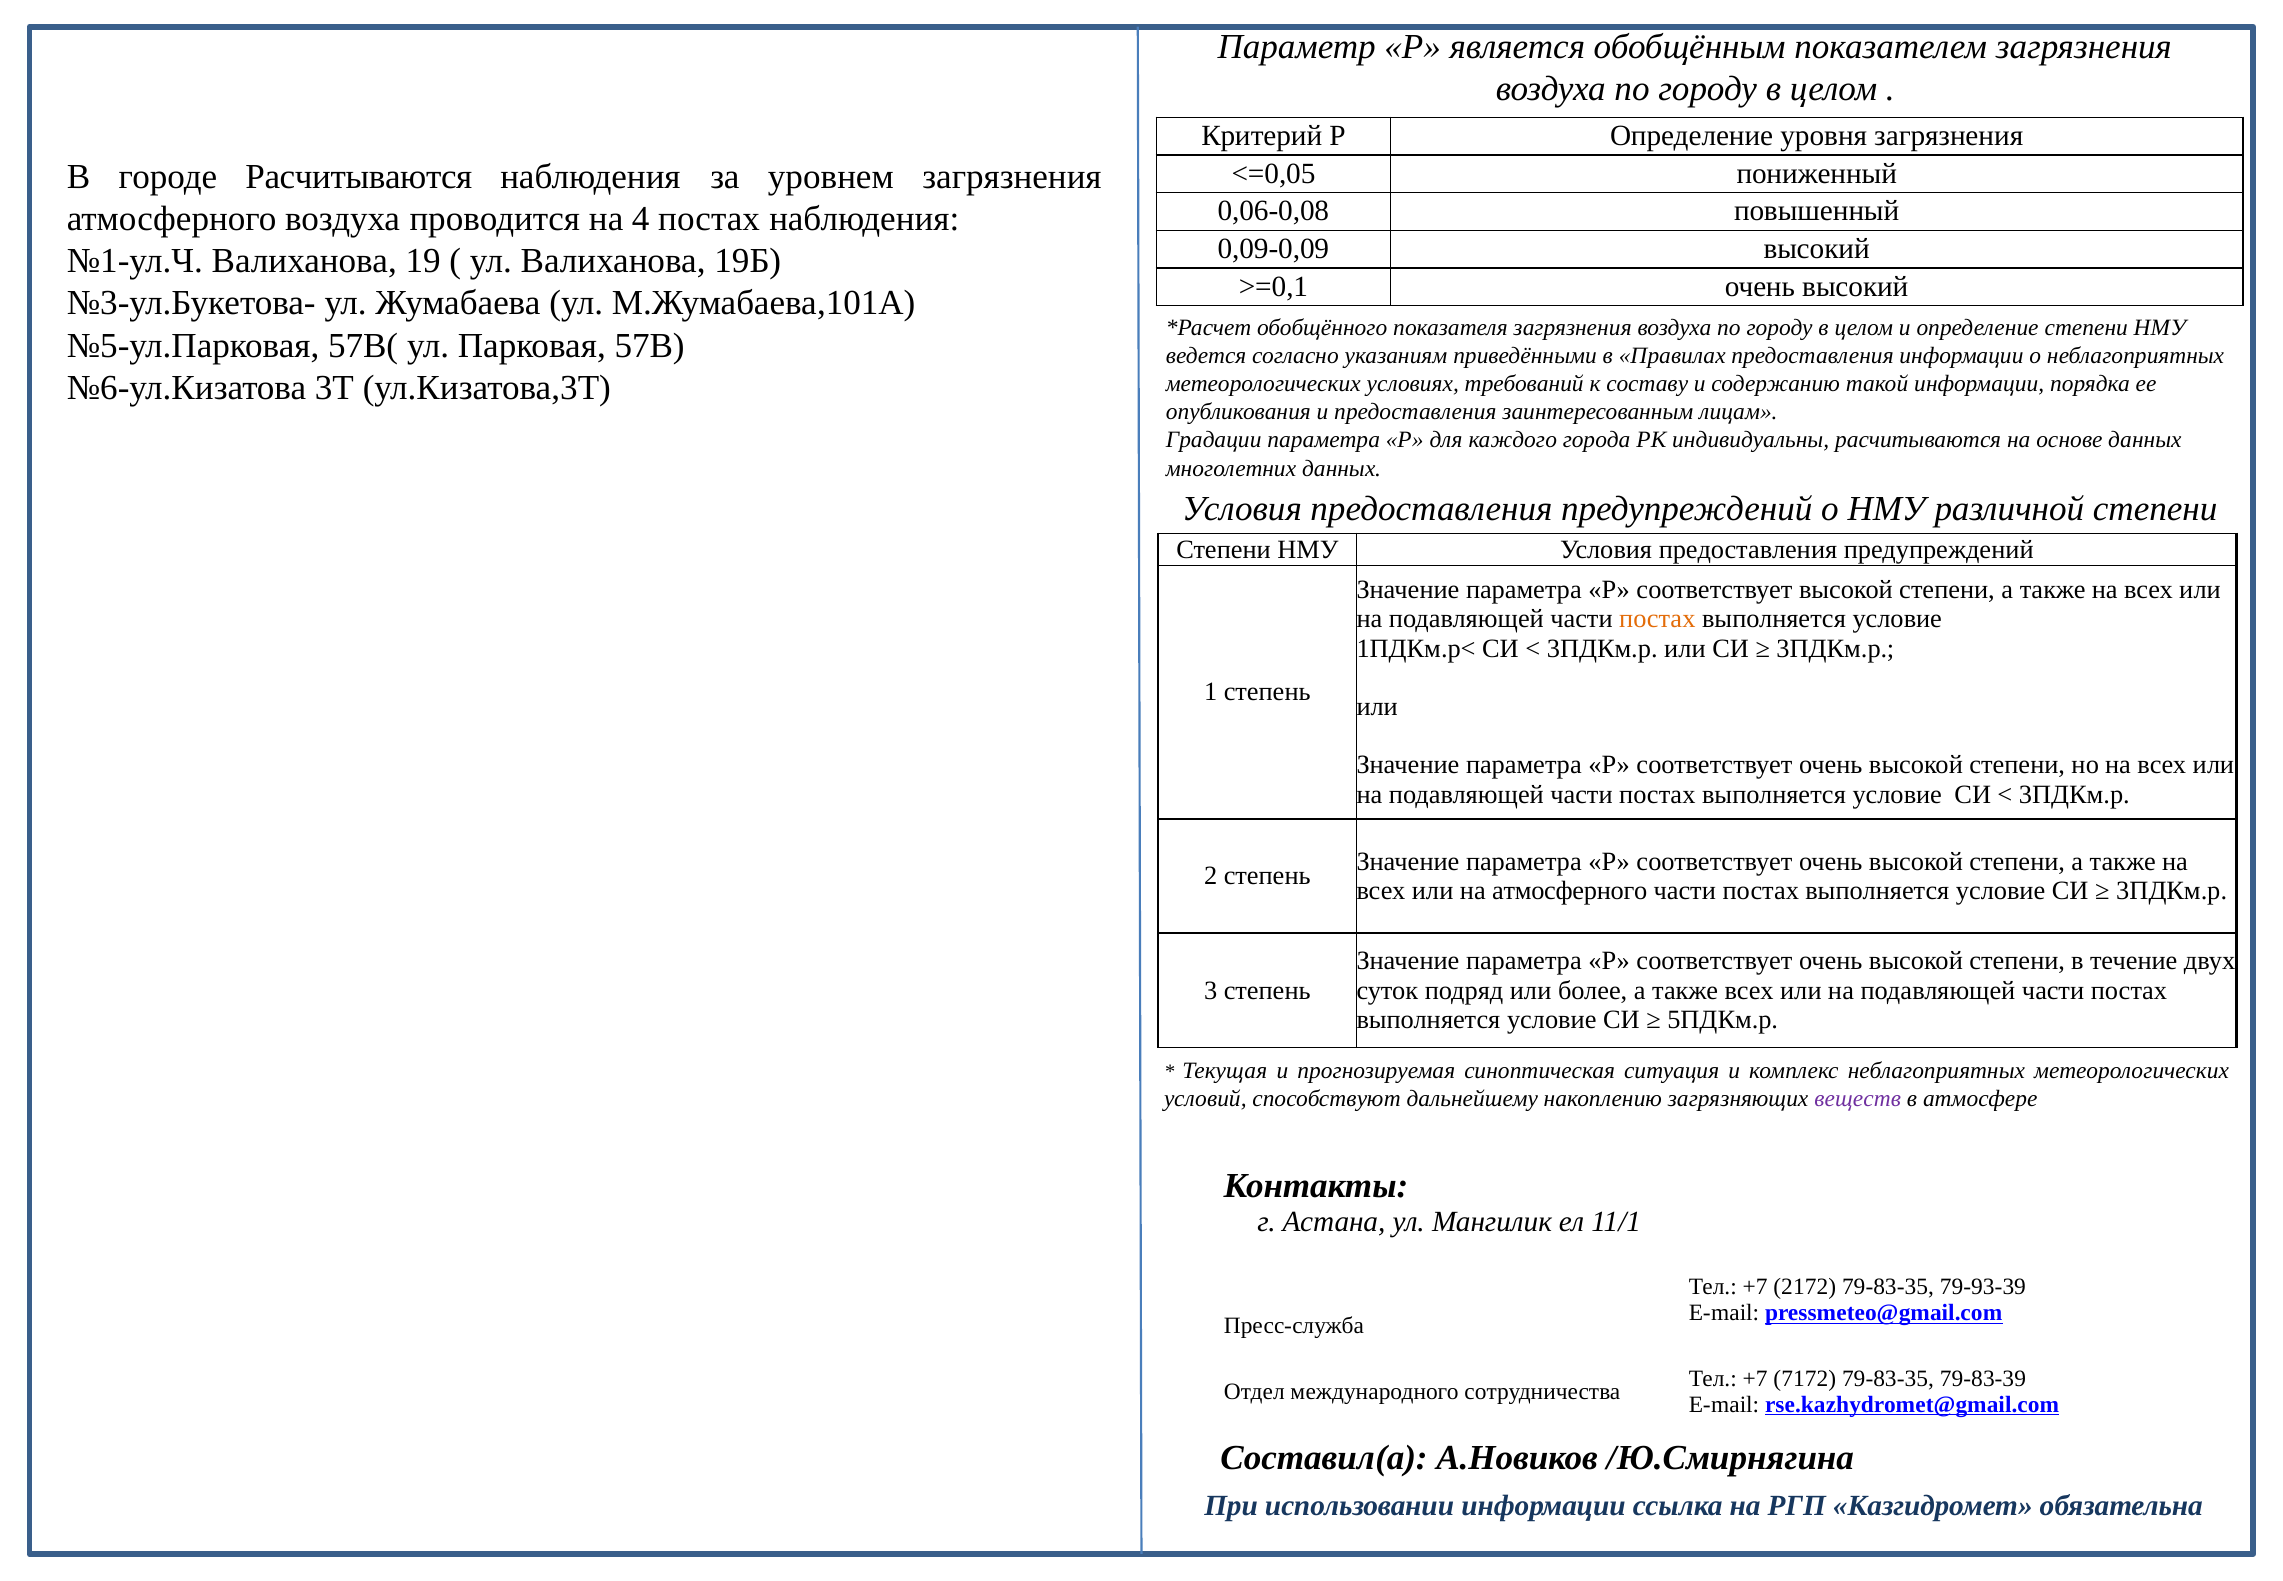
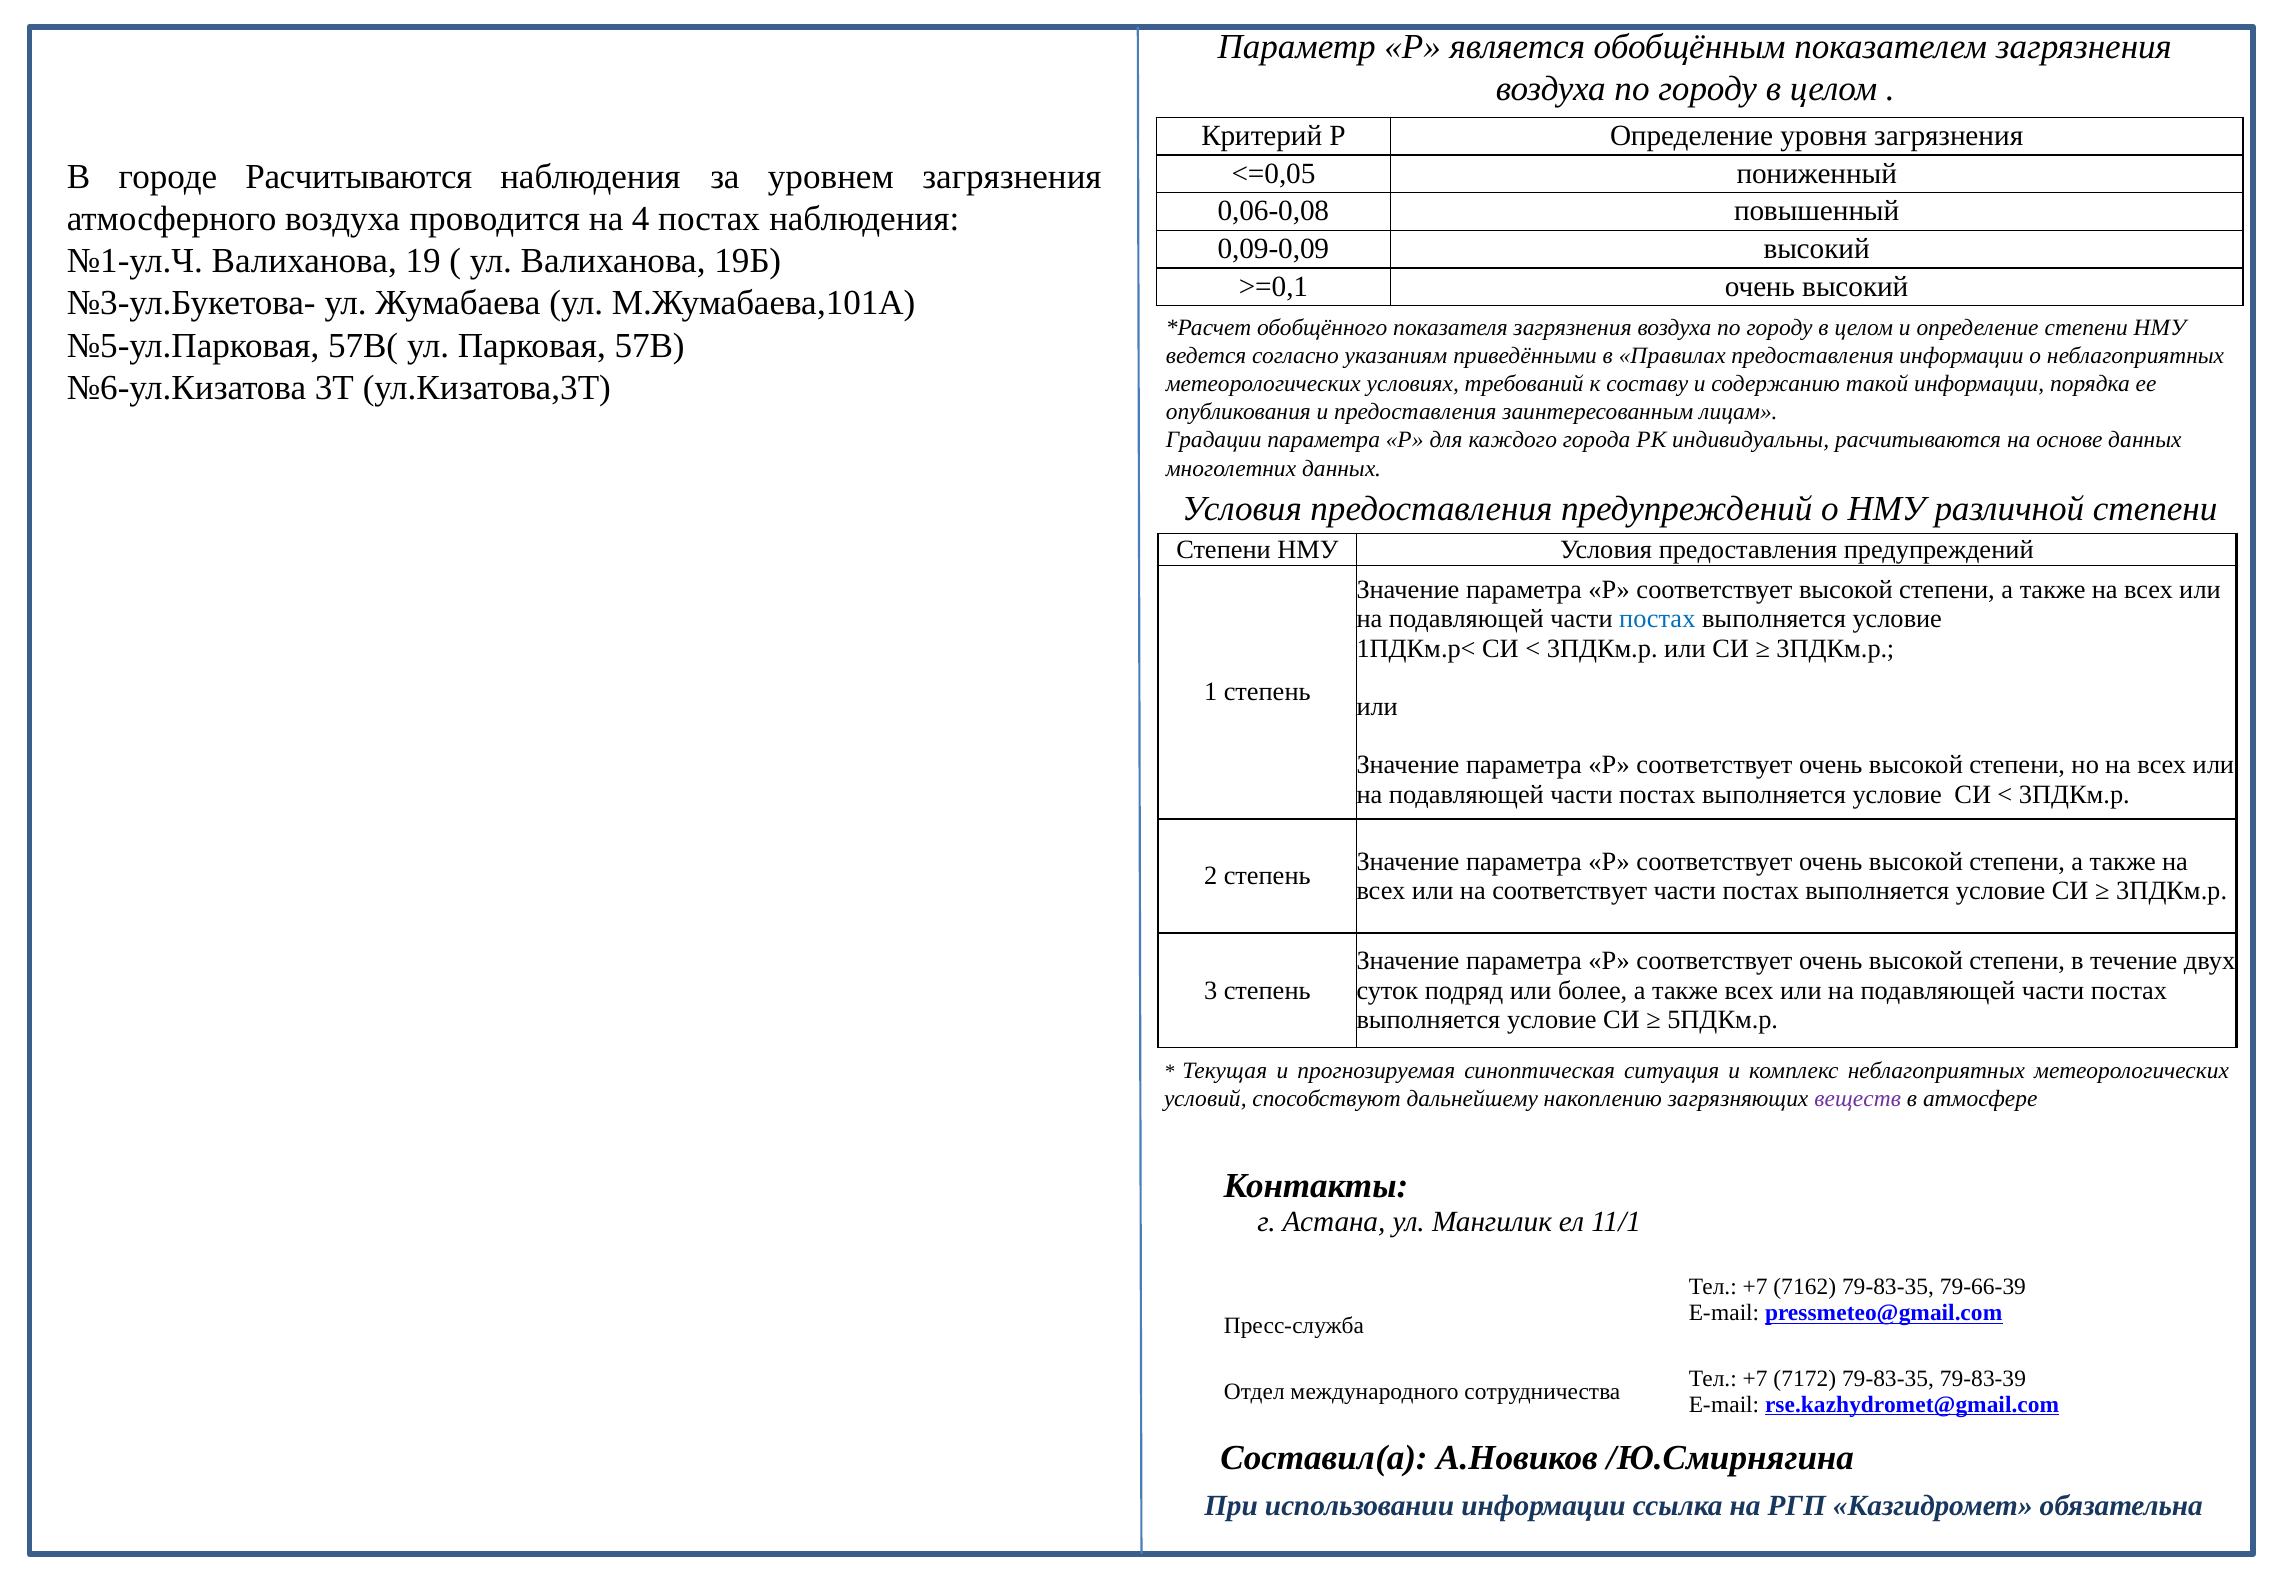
постах colour: orange -> blue (1657, 619)
на атмосферного: атмосферного -> соответствует (1570, 891)
2172: 2172 -> 7162 (1805, 1287)
79-93-39: 79-93-39 -> 79-66-39 (1983, 1287)
